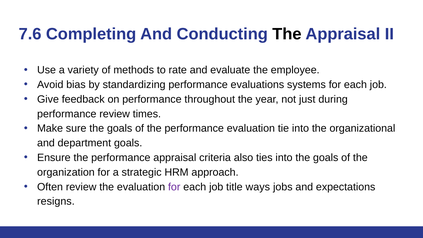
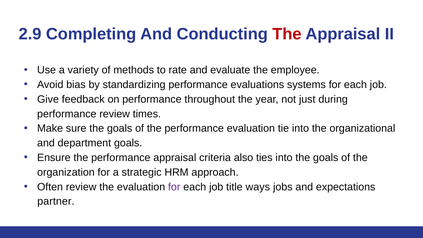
7.6: 7.6 -> 2.9 (30, 34)
The colour: black -> red (287, 34)
resigns: resigns -> partner (56, 201)
